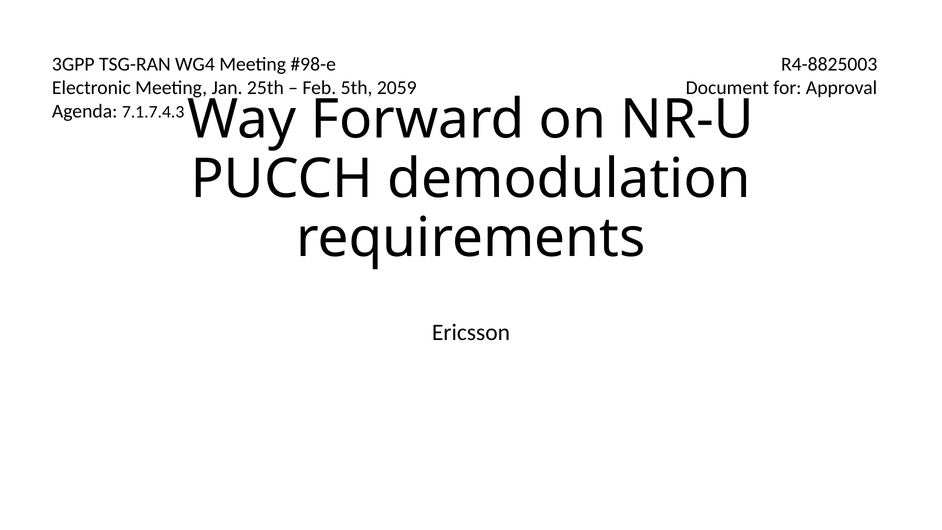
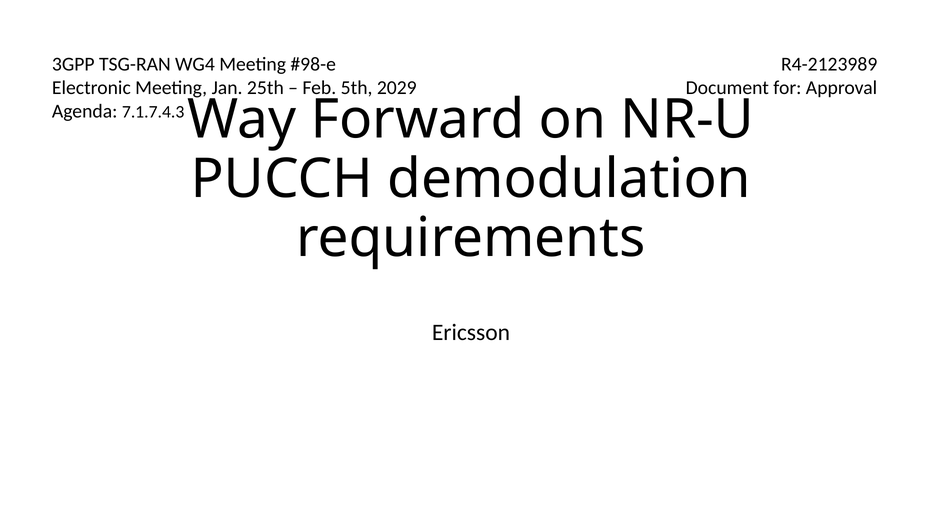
R4-8825003: R4-8825003 -> R4-2123989 (829, 64)
2059: 2059 -> 2029 (397, 88)
